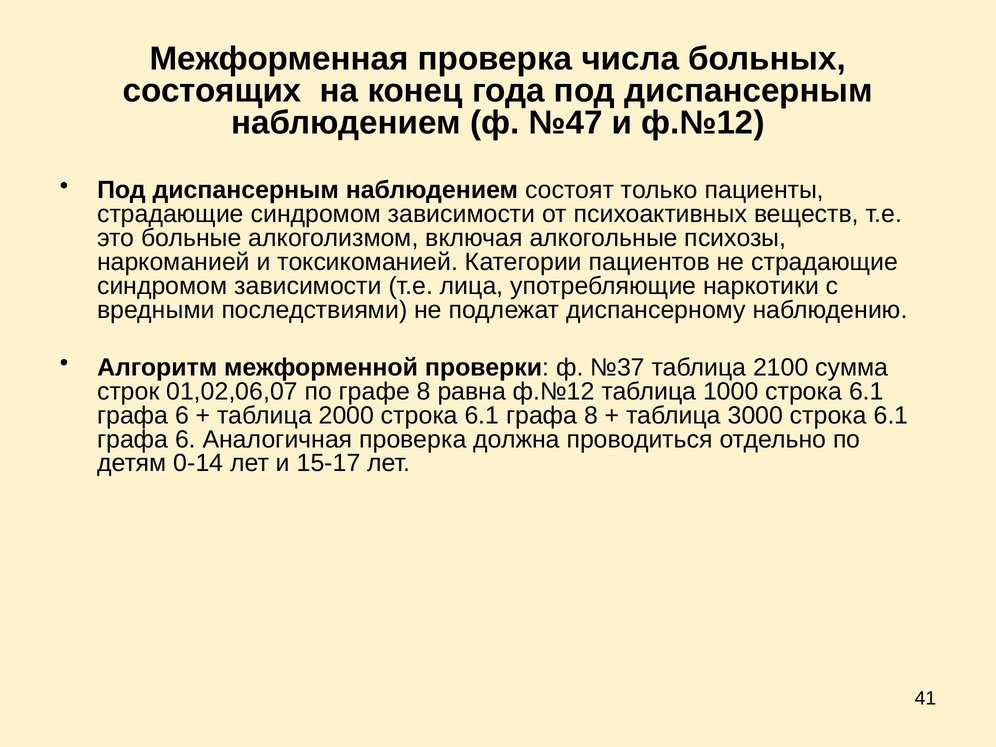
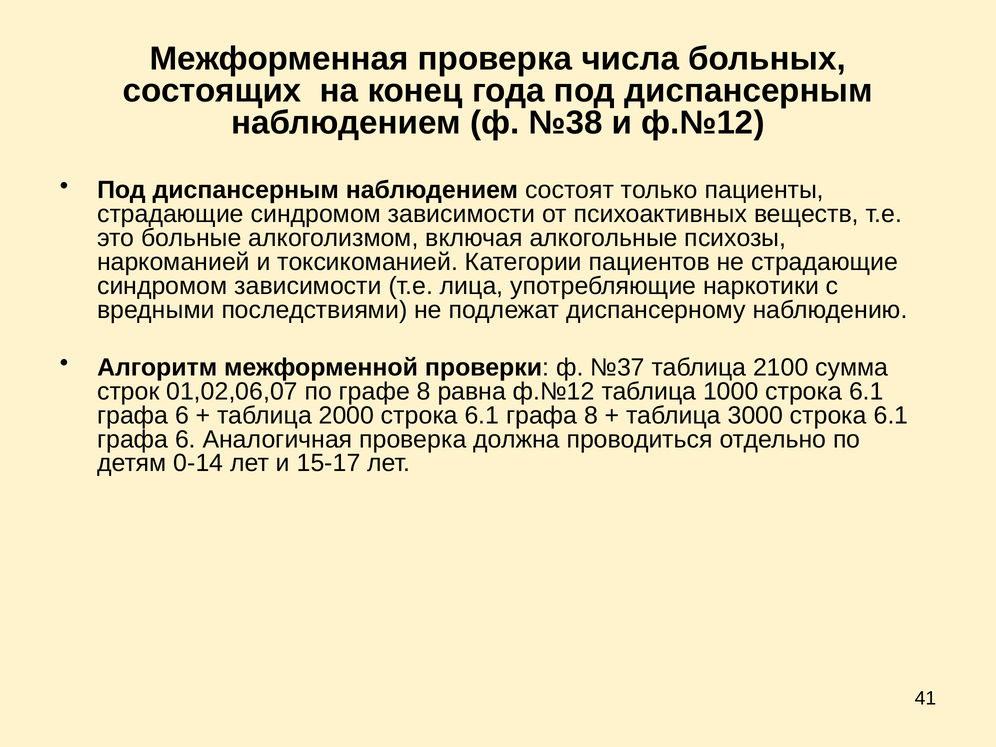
№47: №47 -> №38 (566, 123)
